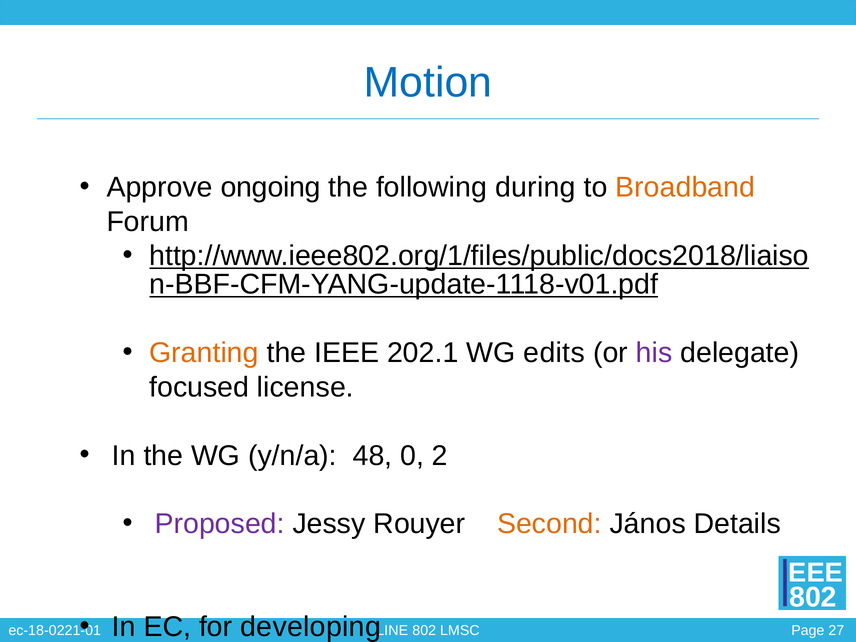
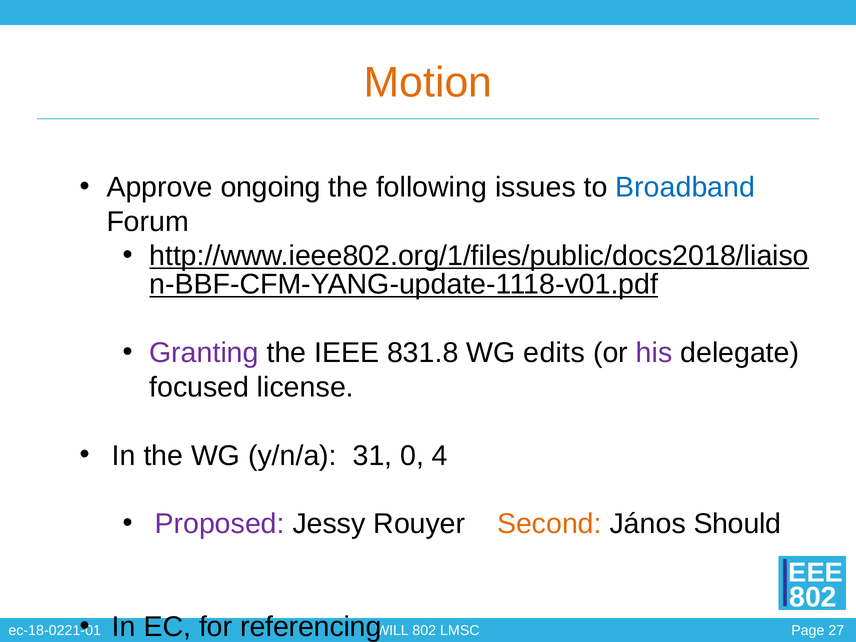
Motion colour: blue -> orange (428, 83)
during: during -> issues (535, 187)
Broadband colour: orange -> blue (685, 187)
Granting colour: orange -> purple (204, 353)
202.1: 202.1 -> 831.8 (423, 353)
48: 48 -> 31 (372, 456)
2: 2 -> 4 (440, 456)
Details: Details -> Should (737, 524)
developing: developing -> referencing (311, 627)
LINE: LINE -> WILL (392, 631)
